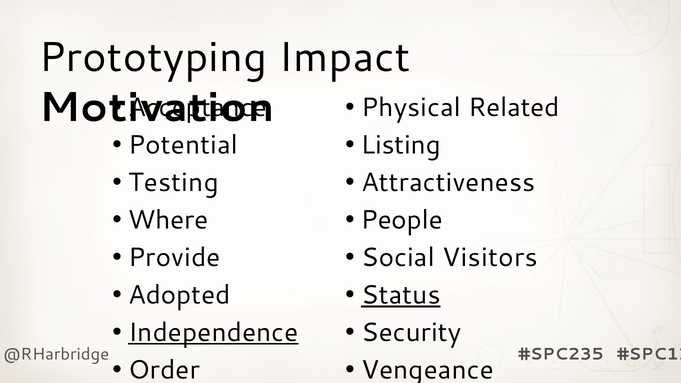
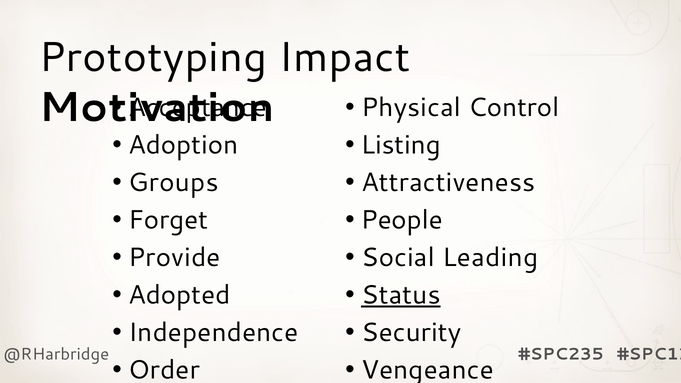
Related: Related -> Control (514, 108)
Potential: Potential -> Adoption (183, 145)
Testing: Testing -> Groups (173, 183)
Where: Where -> Forget (168, 220)
Visitors: Visitors -> Leading (490, 258)
Independence underline: present -> none (213, 333)
